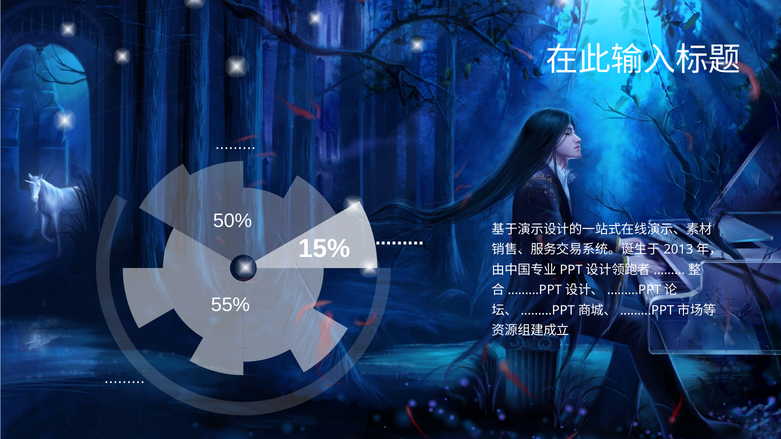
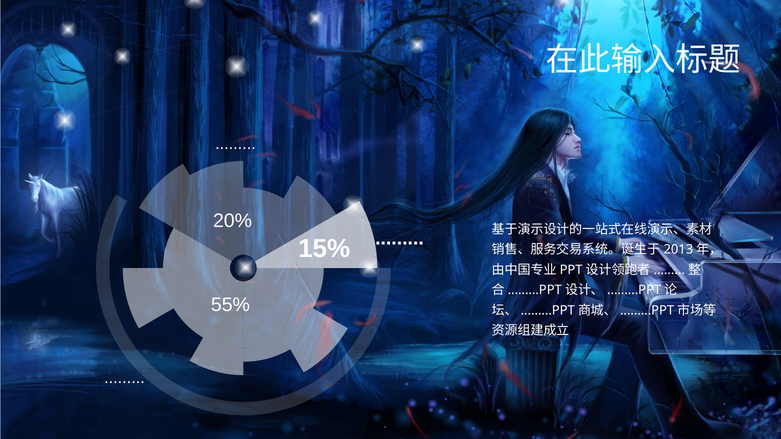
50%: 50% -> 20% (233, 221)
